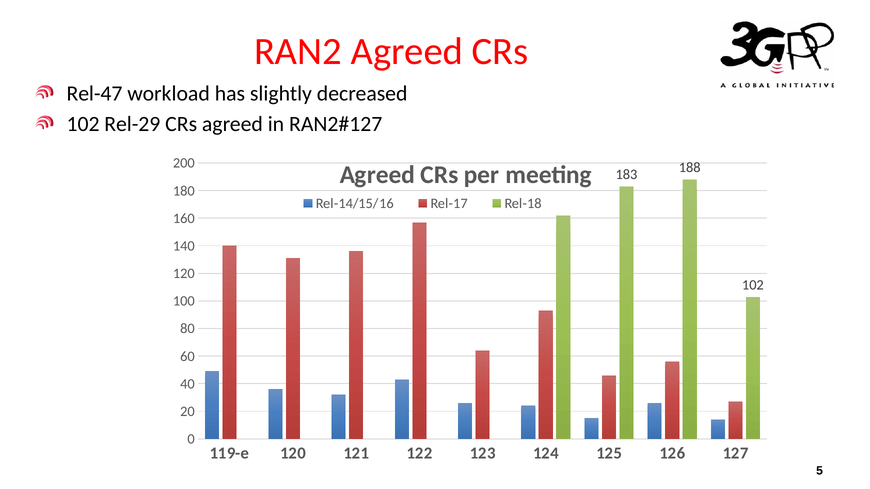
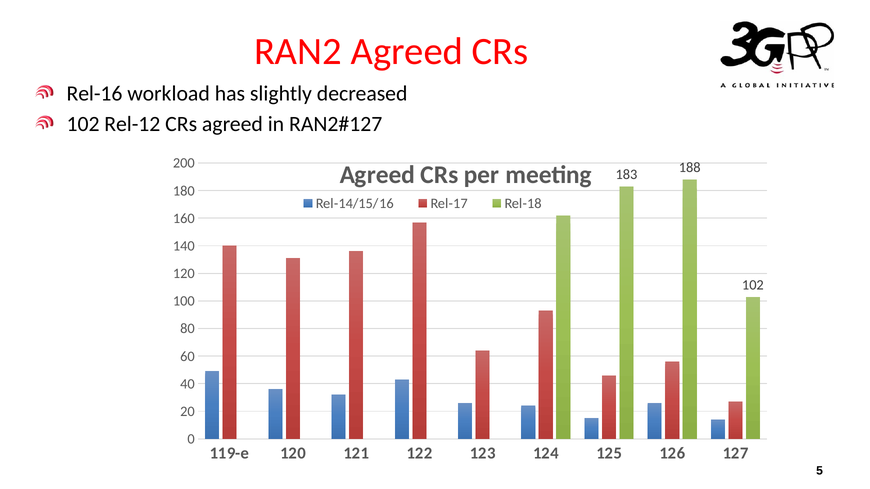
Rel-47: Rel-47 -> Rel-16 (94, 94)
Rel-29: Rel-29 -> Rel-12 (132, 124)
